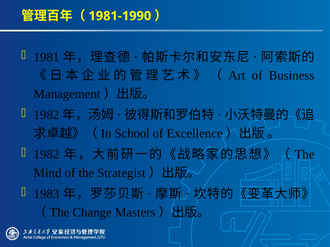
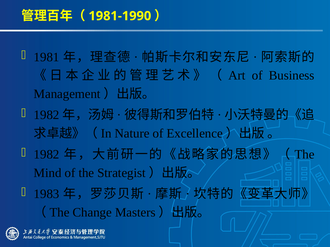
School: School -> Nature (132, 134)
